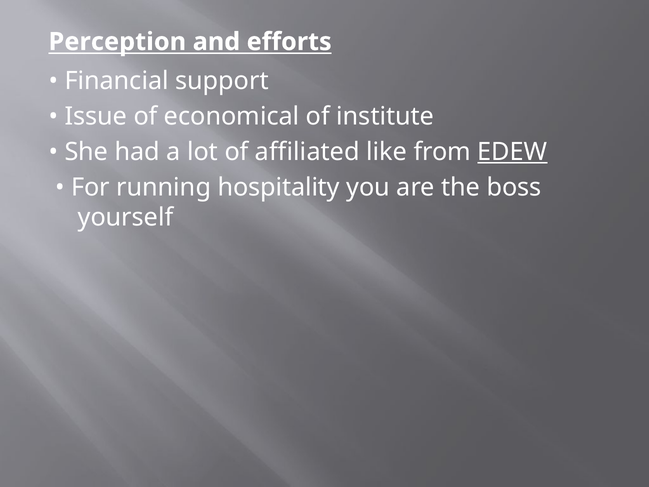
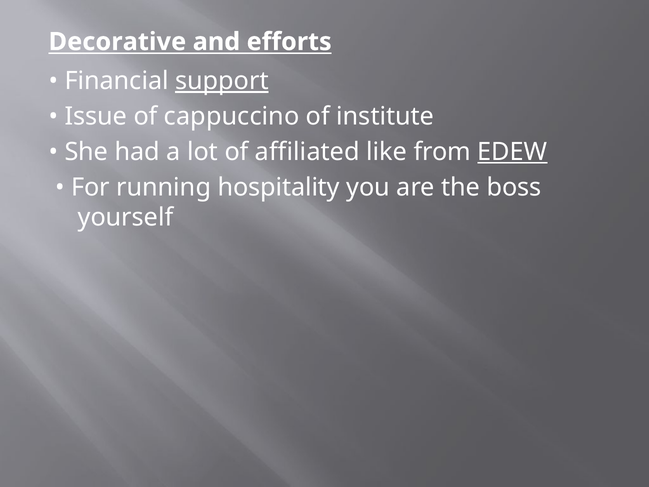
Perception: Perception -> Decorative (117, 42)
support underline: none -> present (222, 81)
economical: economical -> cappuccino (232, 116)
